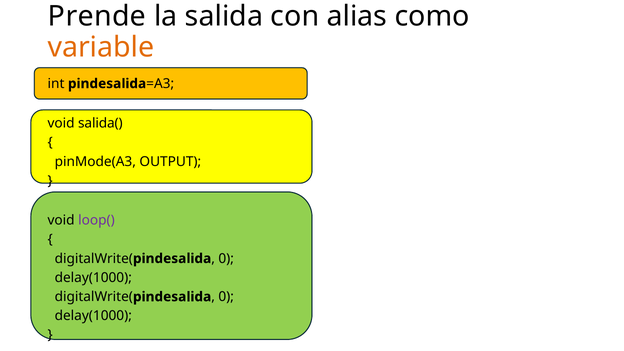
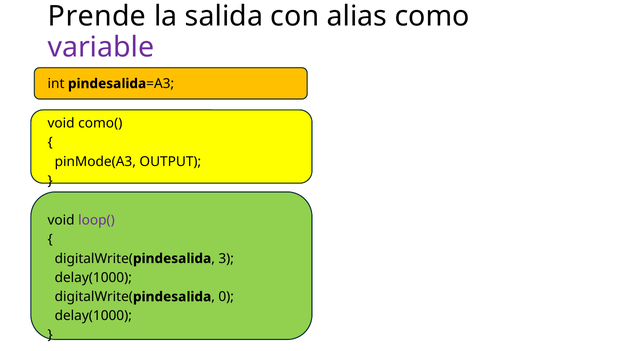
variable colour: orange -> purple (101, 47)
salida(: salida( -> como( (100, 123)
0: 0 -> 3 (226, 259)
